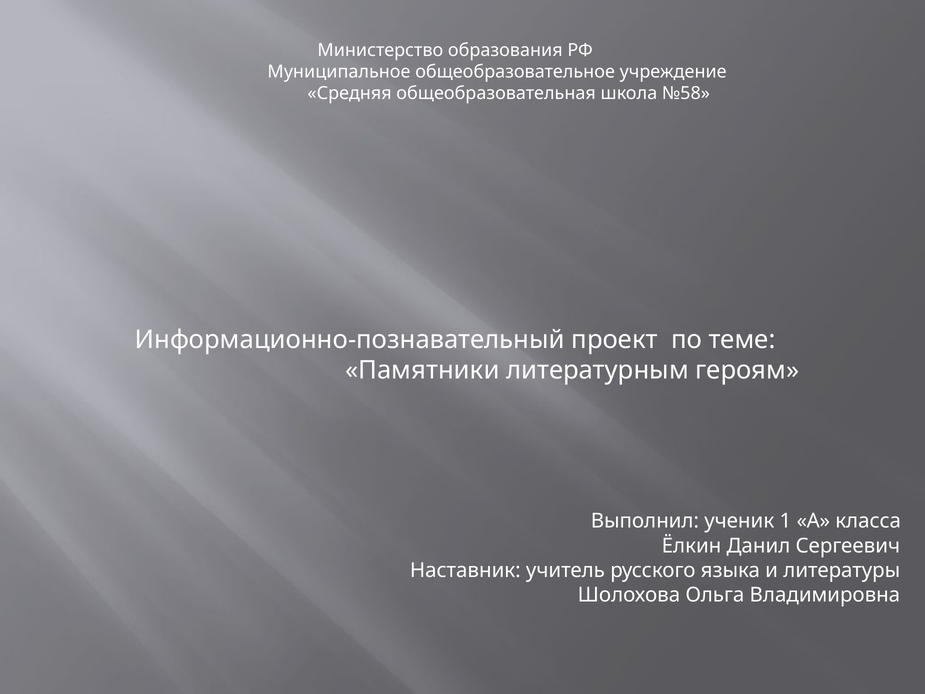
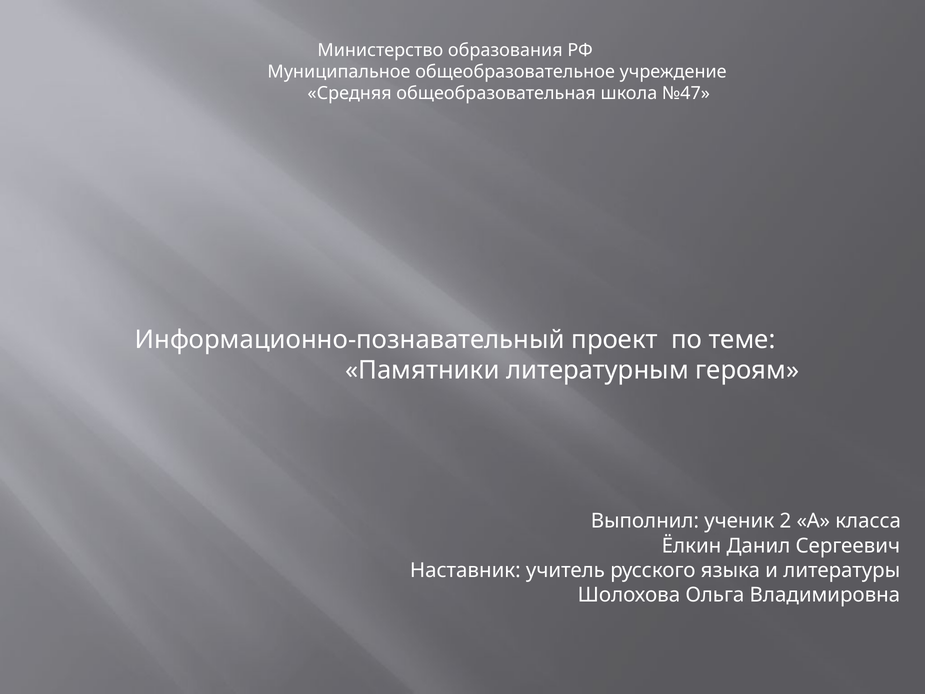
№58: №58 -> №47 (686, 93)
1: 1 -> 2 (785, 521)
